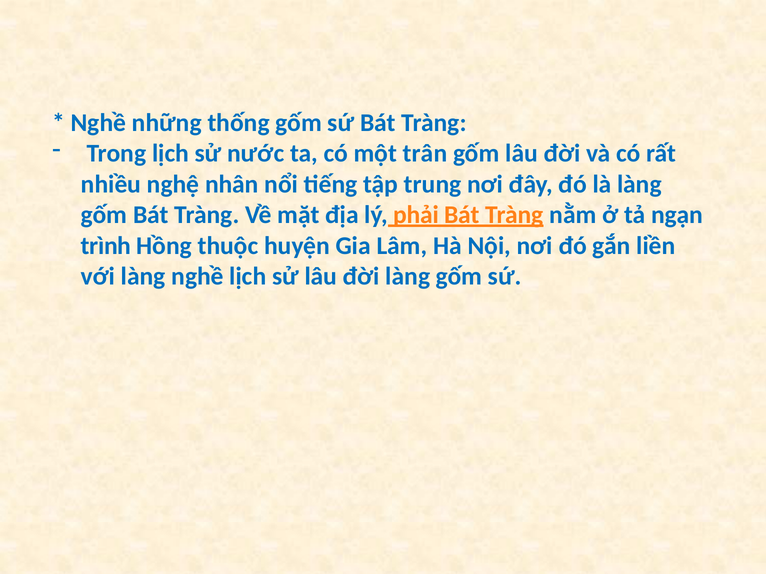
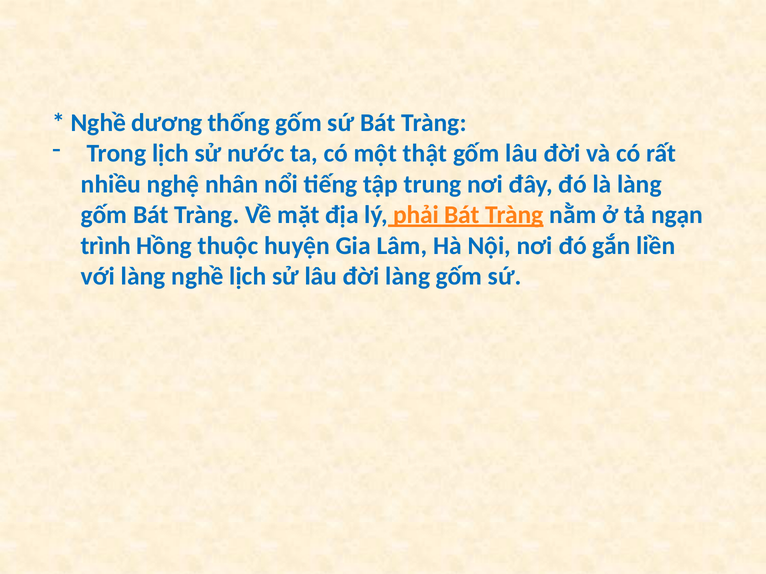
những: những -> dương (167, 123)
trân: trân -> thật (425, 154)
